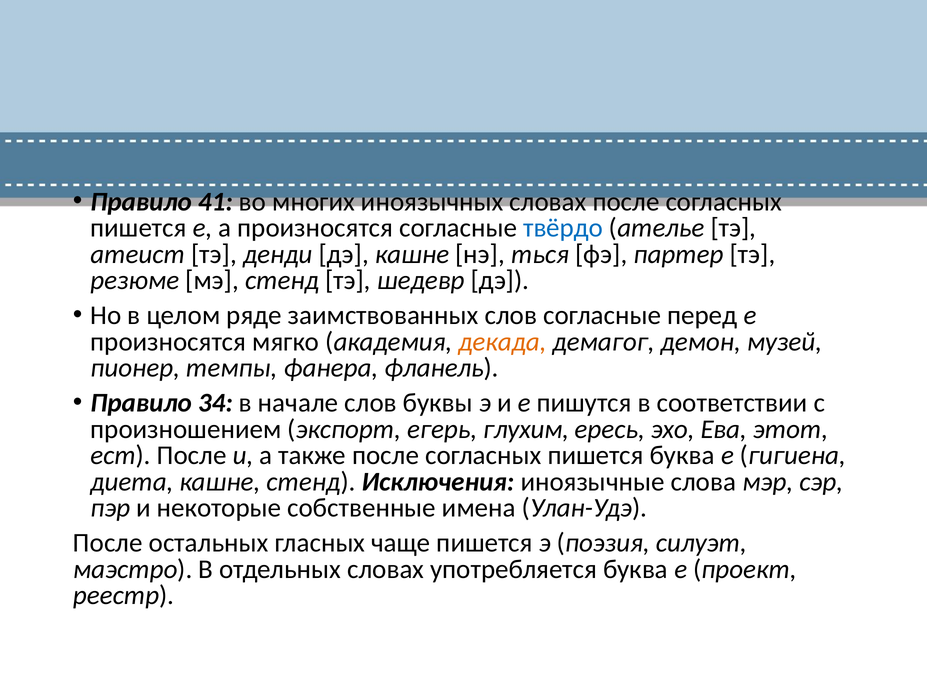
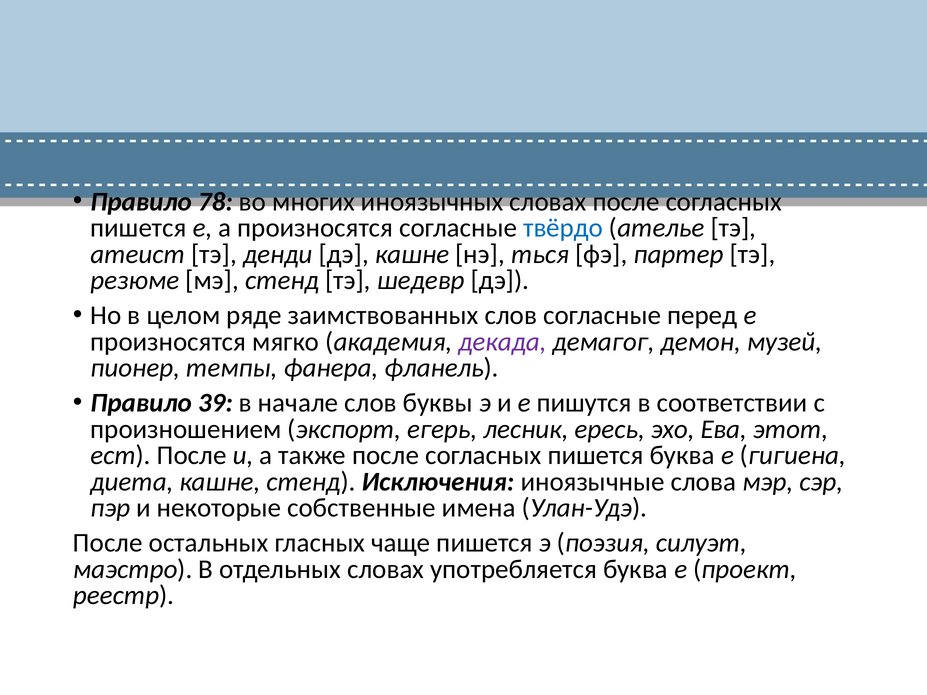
41: 41 -> 78 (215, 202)
декада colour: orange -> purple (502, 342)
34: 34 -> 39 (215, 403)
глухим: глухим -> лесник (526, 429)
